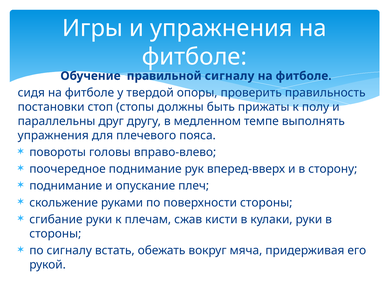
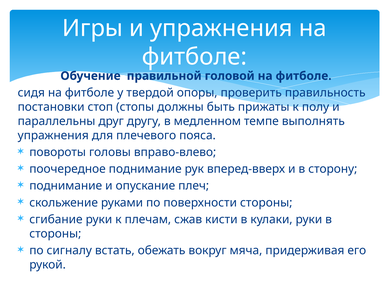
правильной сигналу: сигналу -> головой (230, 76)
